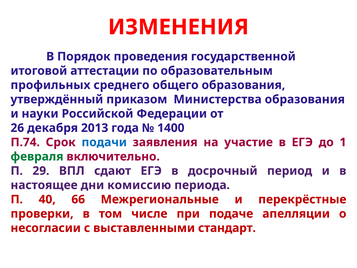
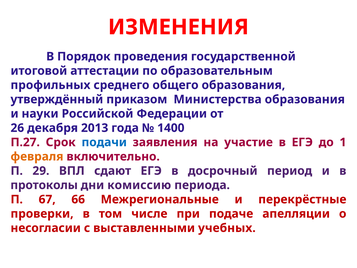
П.74: П.74 -> П.27 (25, 142)
февраля colour: green -> orange (37, 156)
настоящее: настоящее -> протоколы (44, 185)
40: 40 -> 67 (47, 199)
стандарт: стандарт -> учебных (227, 228)
